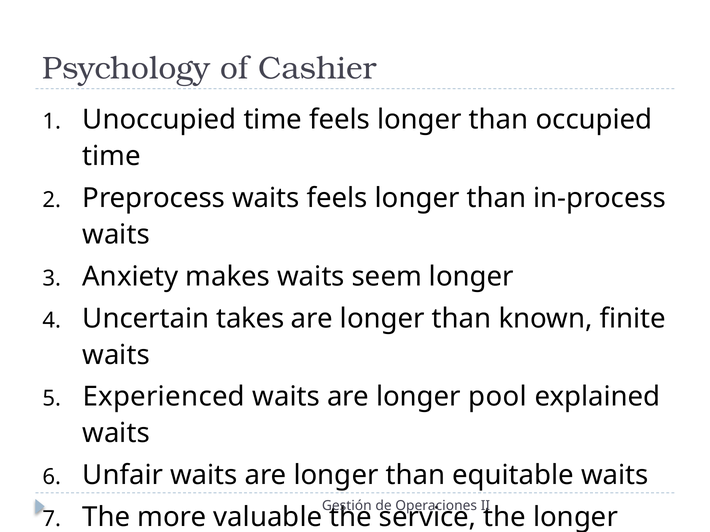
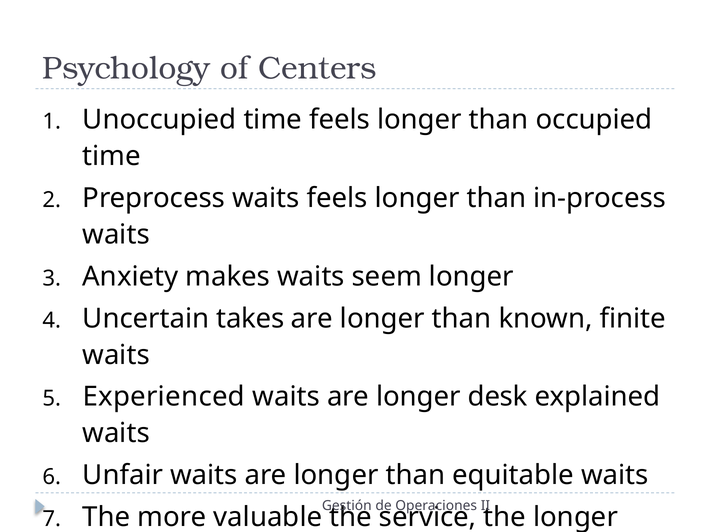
Cashier: Cashier -> Centers (317, 68)
pool: pool -> desk (498, 397)
